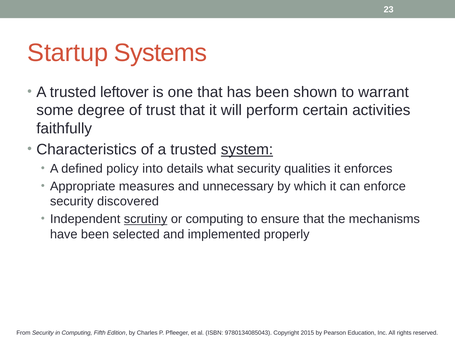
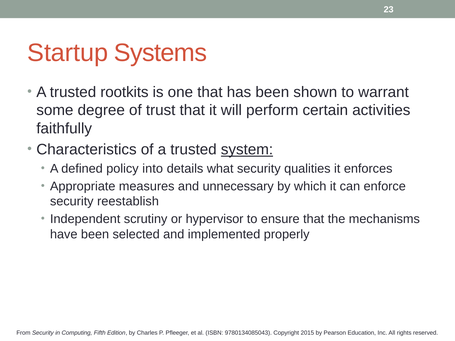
leftover: leftover -> rootkits (124, 92)
discovered: discovered -> reestablish (128, 202)
scrutiny underline: present -> none (146, 219)
or computing: computing -> hypervisor (215, 219)
